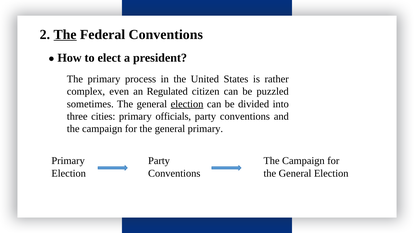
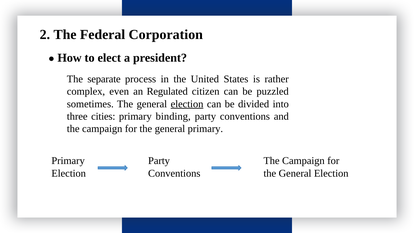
The underline: present -> none (65, 34)
Federal Conventions: Conventions -> Corporation (166, 34)
The primary: primary -> separate (104, 79)
officials: officials -> binding (173, 116)
